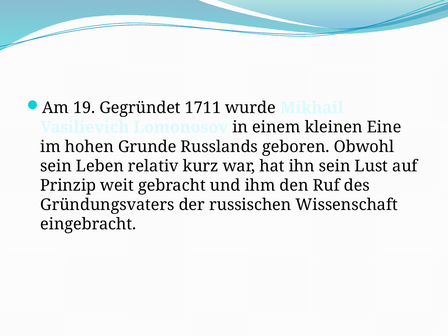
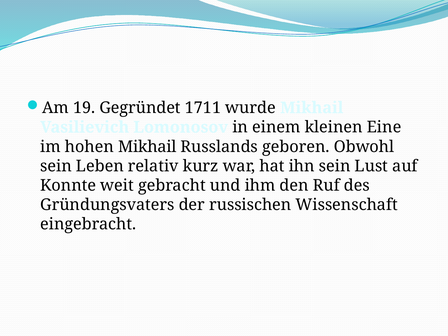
hohen Grunde: Grunde -> Mikhail (147, 147)
Prinzip: Prinzip -> Konnte (68, 185)
